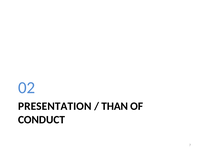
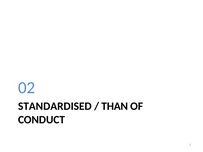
PRESENTATION: PRESENTATION -> STANDARDISED (55, 106)
